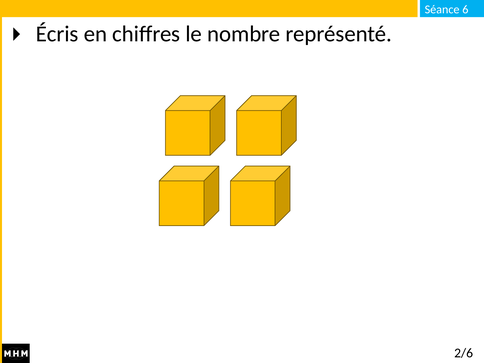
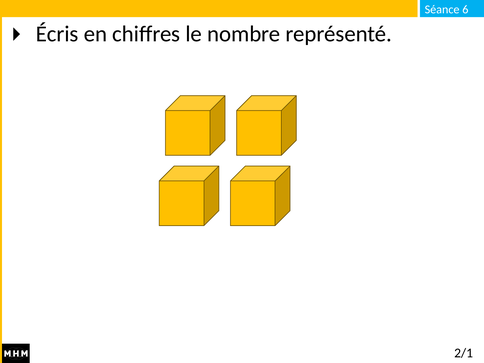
2/6: 2/6 -> 2/1 (464, 353)
